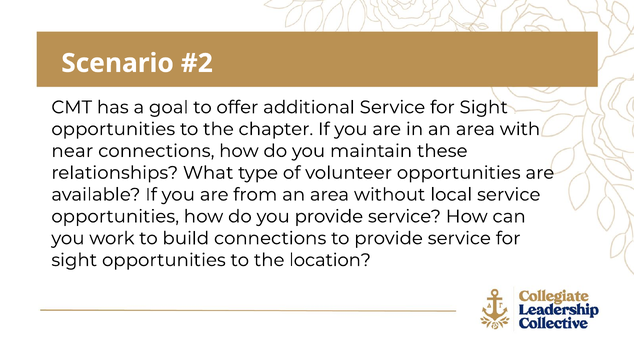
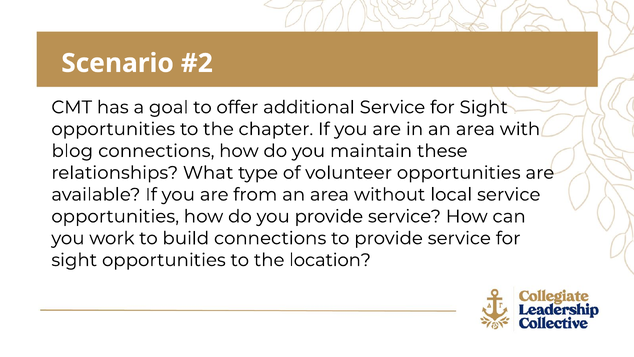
near: near -> blog (72, 151)
